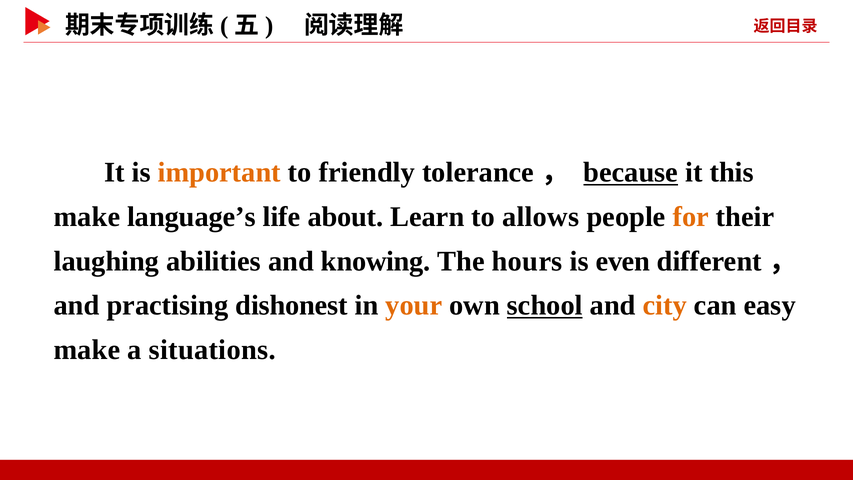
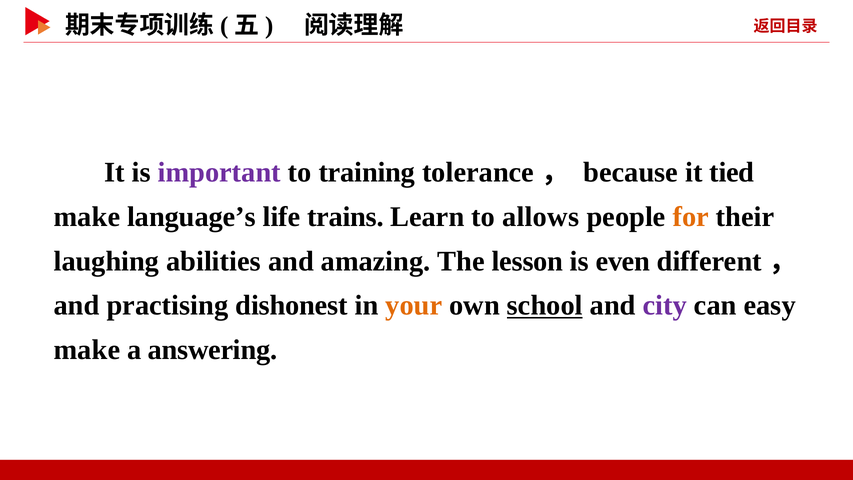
important colour: orange -> purple (219, 172)
friendly: friendly -> training (367, 172)
because underline: present -> none (631, 172)
this: this -> tied (732, 172)
about: about -> trains (345, 217)
knowing: knowing -> amazing (376, 261)
hours: hours -> lesson (527, 261)
city colour: orange -> purple (665, 305)
situations: situations -> answering (213, 350)
